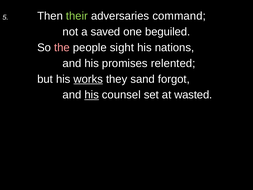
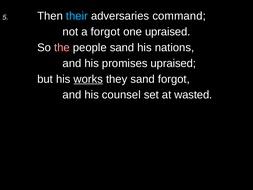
their colour: light green -> light blue (77, 16)
a saved: saved -> forgot (105, 32)
one beguiled: beguiled -> upraised (168, 32)
people sight: sight -> sand (122, 47)
promises relented: relented -> upraised (173, 63)
his underline: present -> none (92, 95)
